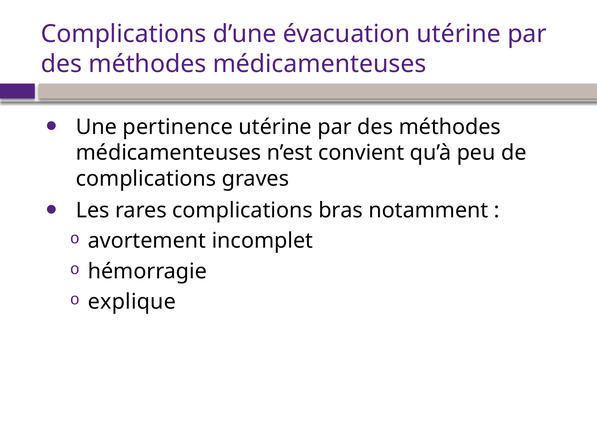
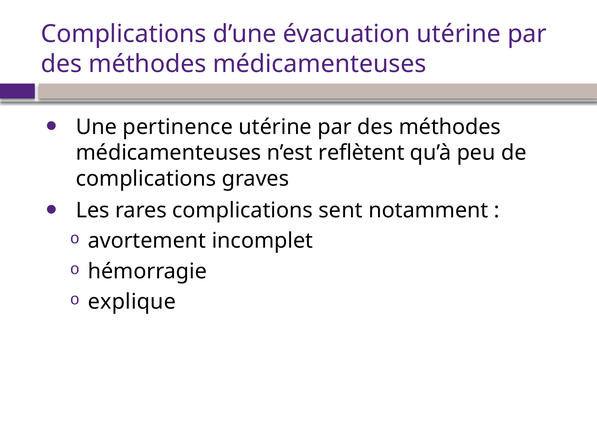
convient: convient -> reflètent (361, 153)
bras: bras -> sent (341, 210)
